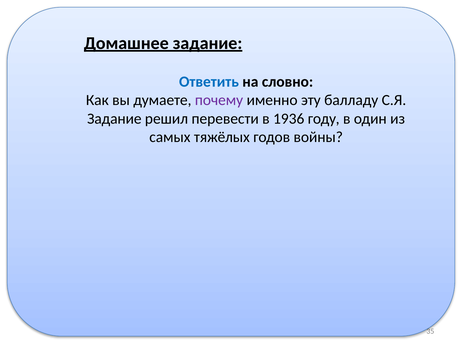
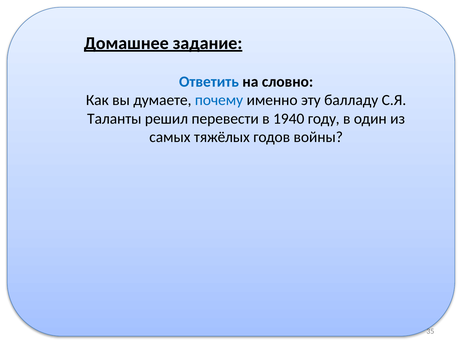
почему colour: purple -> blue (219, 100)
Задание: Задание -> Таланты (114, 118)
1936: 1936 -> 1940 (289, 118)
